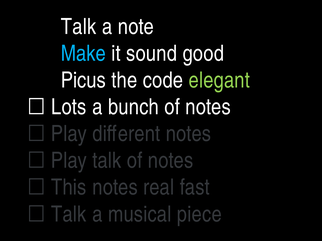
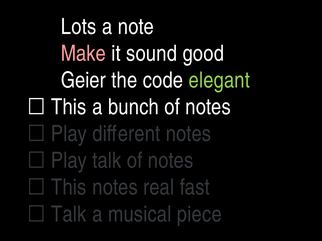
Talk: Talk -> Lots (79, 27)
Make colour: light blue -> pink (83, 54)
Picus: Picus -> Geier (83, 80)
Lots: Lots -> This (69, 107)
